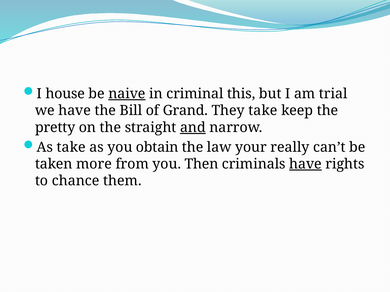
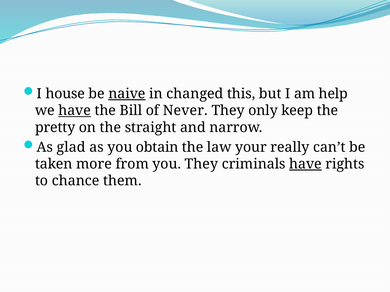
criminal: criminal -> changed (195, 94)
trial: trial -> help (333, 94)
have underline: none -> present (75, 111)
Grand: Grand -> Never (185, 111)
They take: take -> only (263, 111)
and underline: present -> none (193, 128)
As take: take -> glad (71, 147)
you Then: Then -> They (201, 164)
